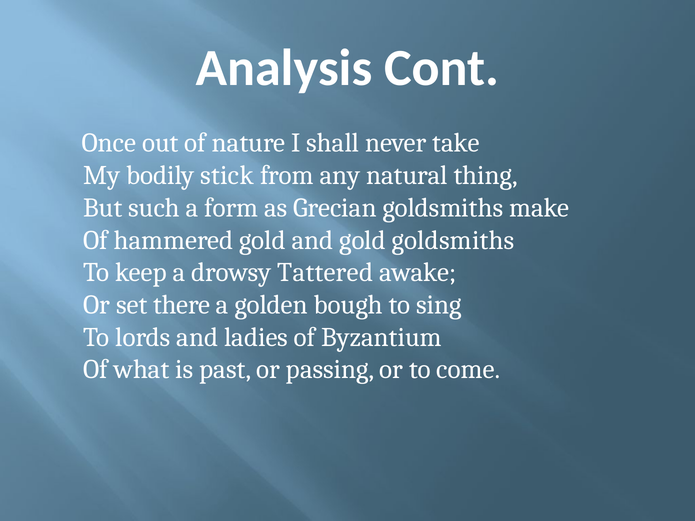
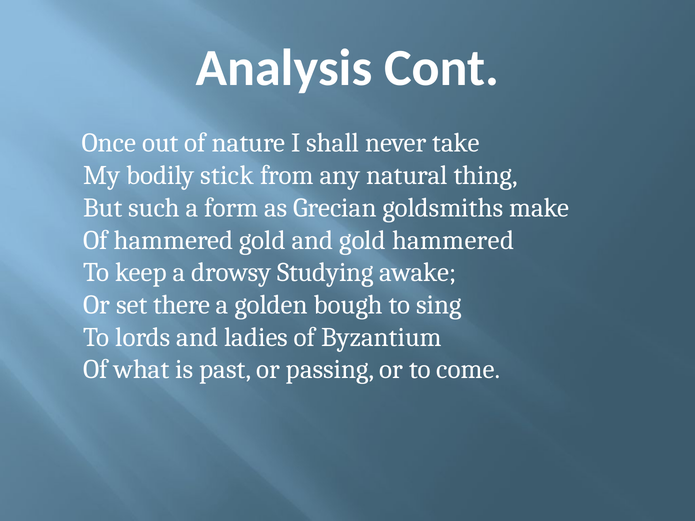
gold goldsmiths: goldsmiths -> hammered (453, 240)
Tattered: Tattered -> Studying (325, 273)
